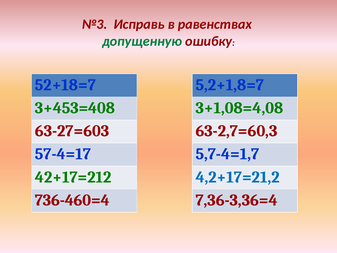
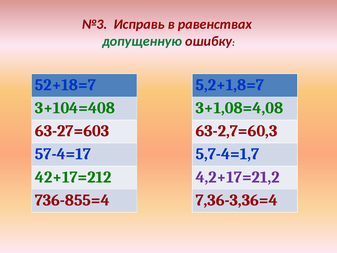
3+453=408: 3+453=408 -> 3+104=408 (75, 108)
4,2+17=21,2 colour: blue -> purple (238, 177)
736-460=4: 736-460=4 -> 736-855=4 (72, 200)
